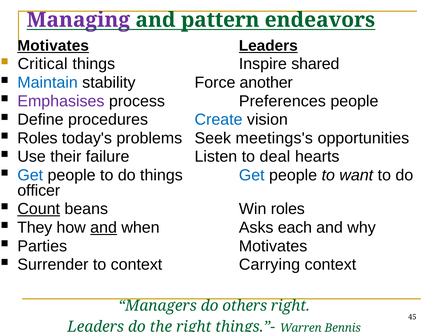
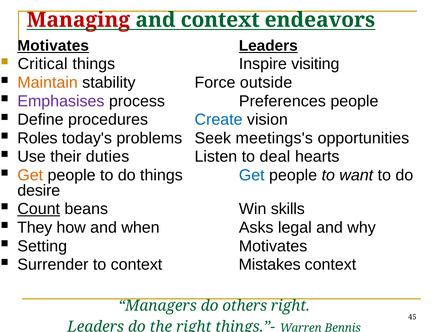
Managing colour: purple -> red (78, 20)
and pattern: pattern -> context (220, 20)
shared: shared -> visiting (315, 64)
Maintain colour: blue -> orange (48, 83)
another: another -> outside (266, 83)
failure: failure -> duties (108, 157)
Get colour: blue -> orange (30, 175)
officer: officer -> desire (39, 191)
Win roles: roles -> skills (288, 209)
and underline: present -> none (104, 228)
each: each -> legal (295, 228)
Parties: Parties -> Setting (42, 246)
Carrying: Carrying -> Mistakes (270, 265)
